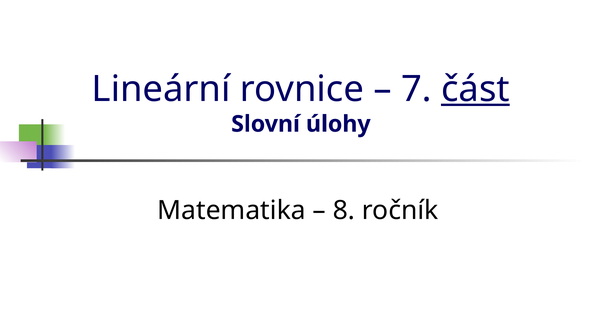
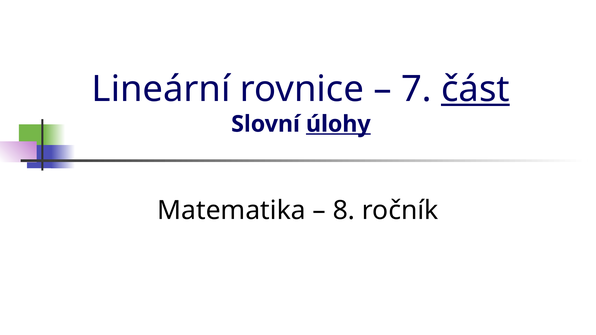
úlohy underline: none -> present (338, 124)
